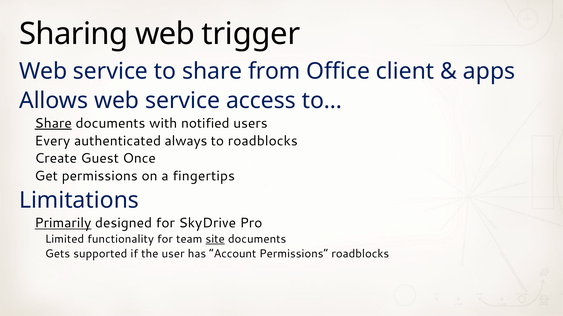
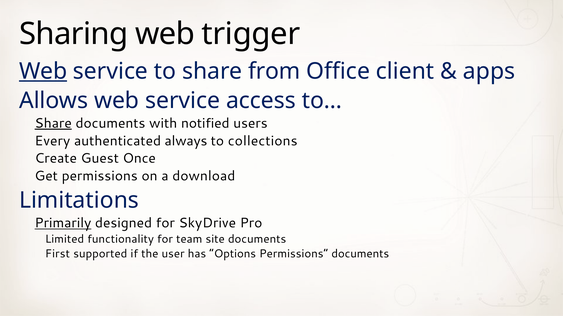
Web underline: none -> present (43, 71)
to roadblocks: roadblocks -> collections (263, 141)
fingertips: fingertips -> download (204, 176)
site underline: present -> none (215, 239)
Gets: Gets -> First (57, 254)
Account: Account -> Options (233, 254)
Permissions roadblocks: roadblocks -> documents (360, 254)
